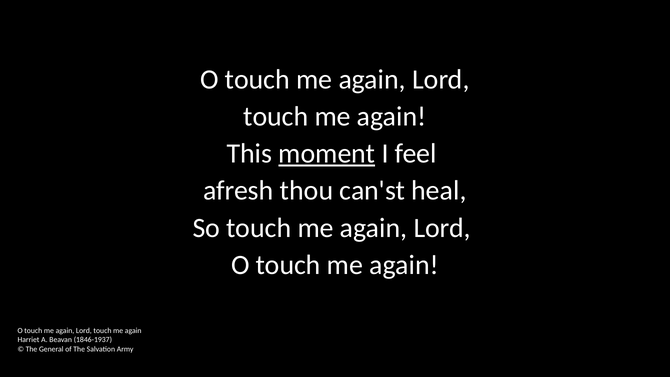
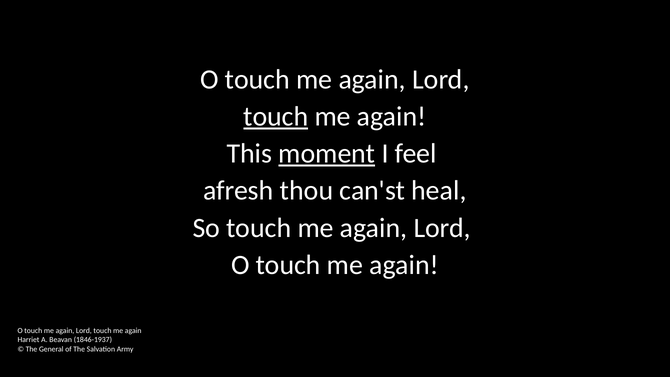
touch underline: none -> present (276, 116)
